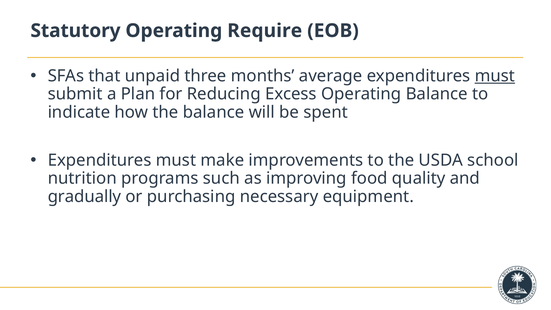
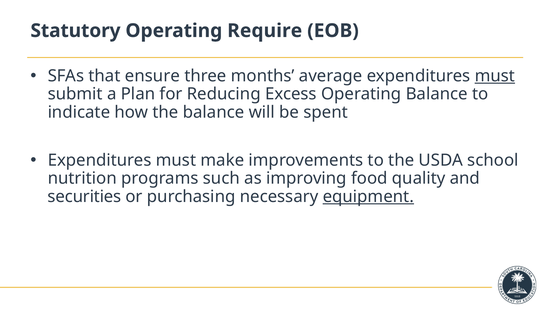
unpaid: unpaid -> ensure (152, 76)
gradually: gradually -> securities (84, 196)
equipment underline: none -> present (368, 196)
